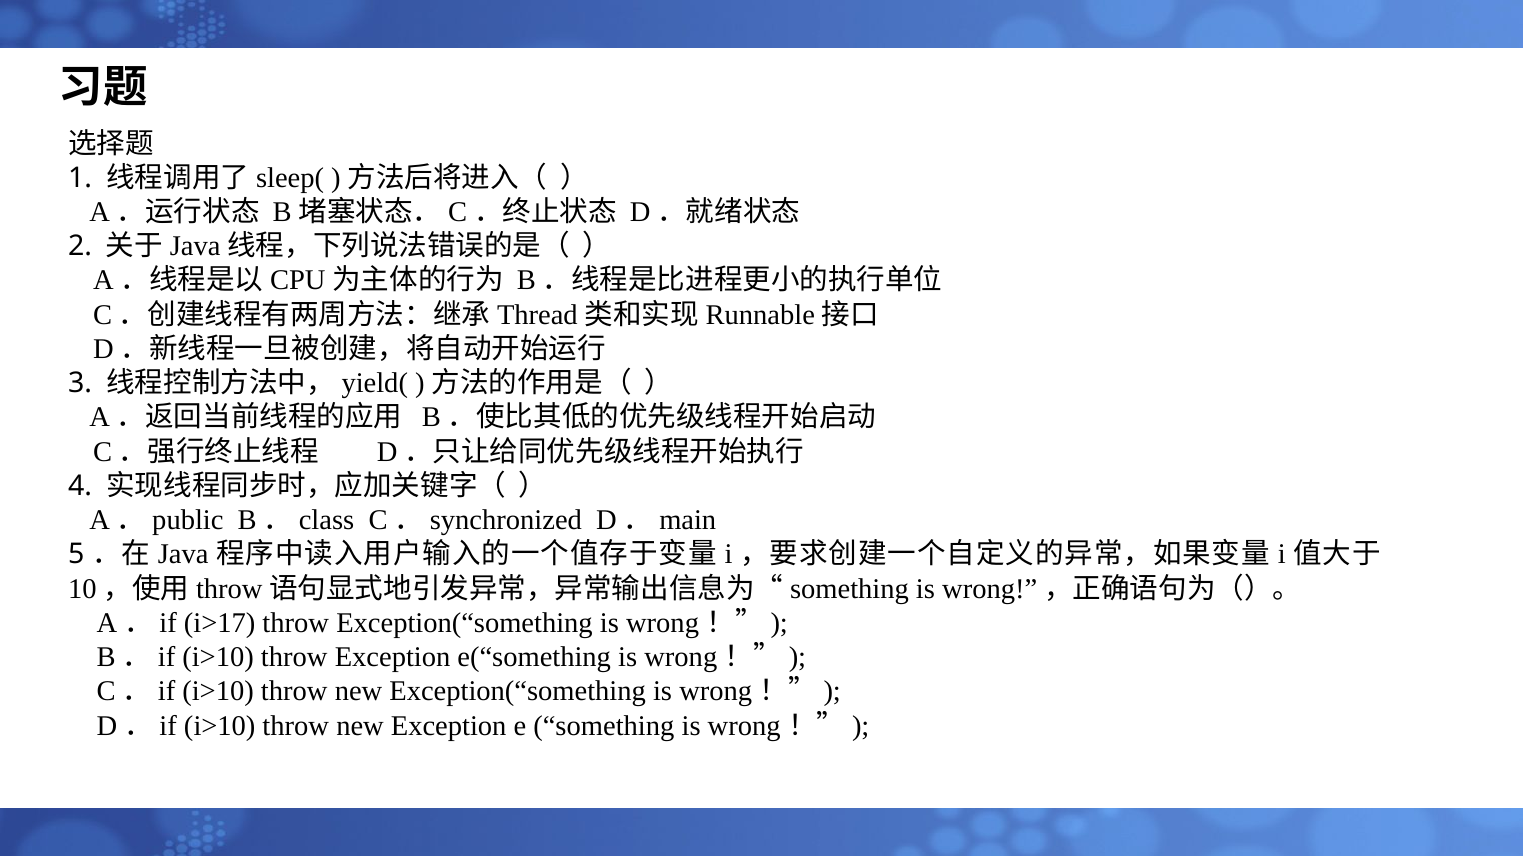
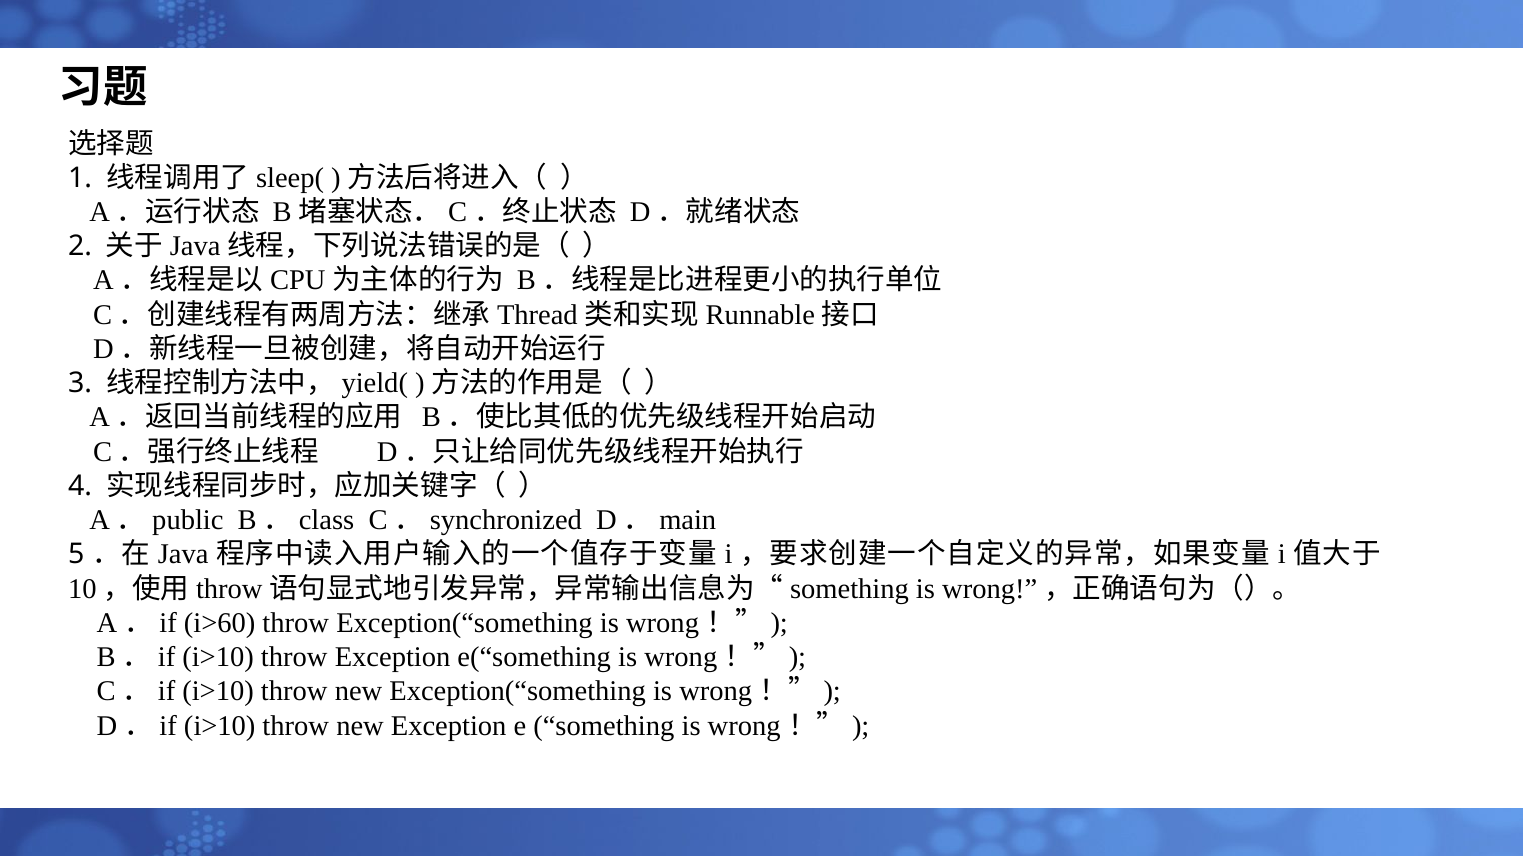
i>17: i>17 -> i>60 (220, 623)
